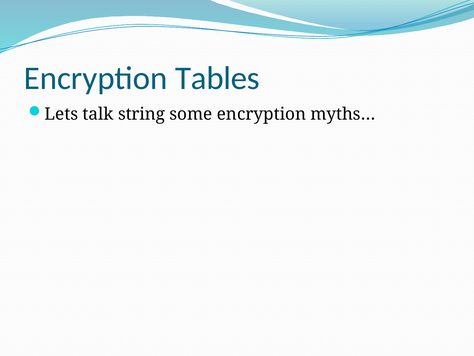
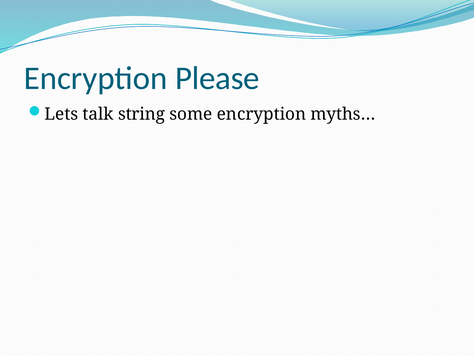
Tables: Tables -> Please (217, 78)
